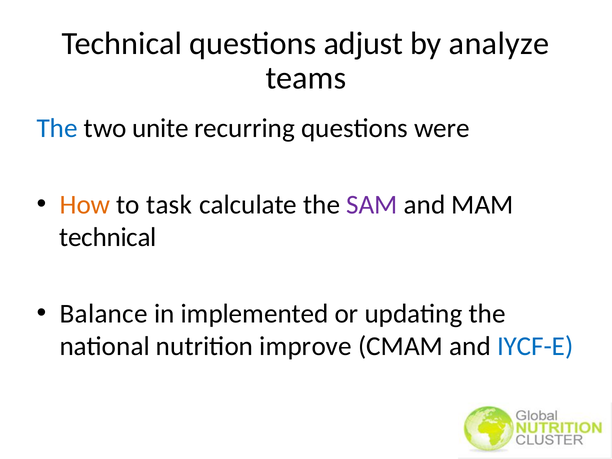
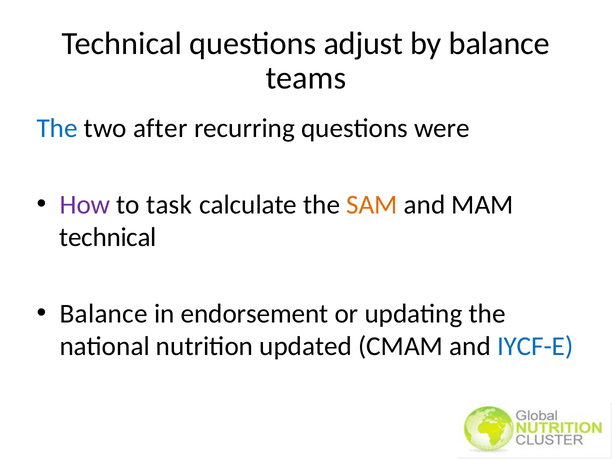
by analyze: analyze -> balance (499, 43)
unite: unite -> after (160, 128)
How colour: orange -> purple (85, 205)
SAM colour: purple -> orange (372, 205)
implemented: implemented -> endorsement (255, 314)
improve: improve -> updated (306, 346)
